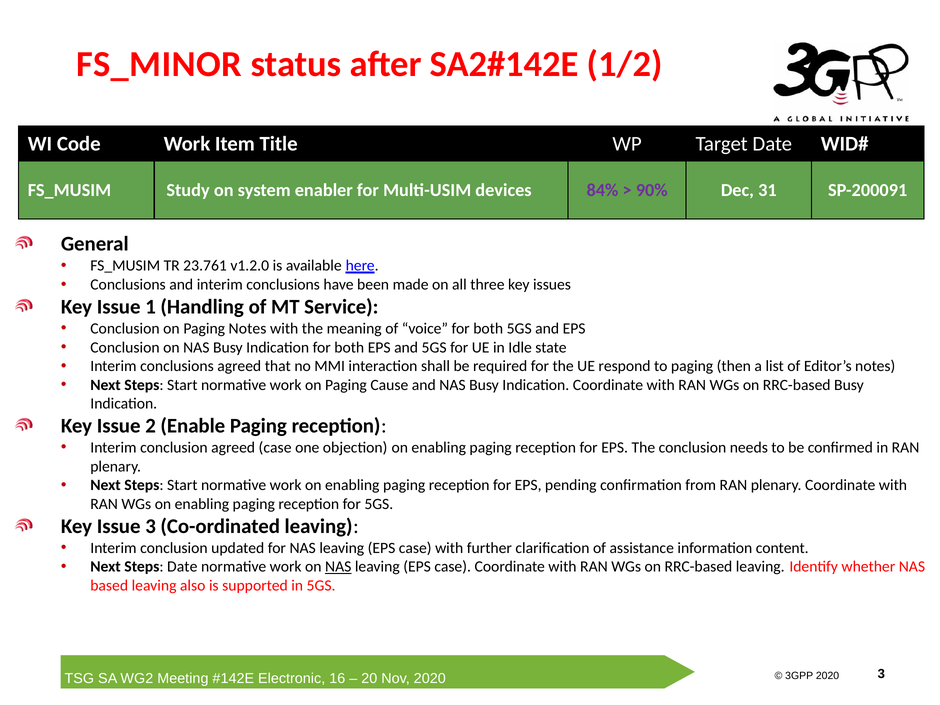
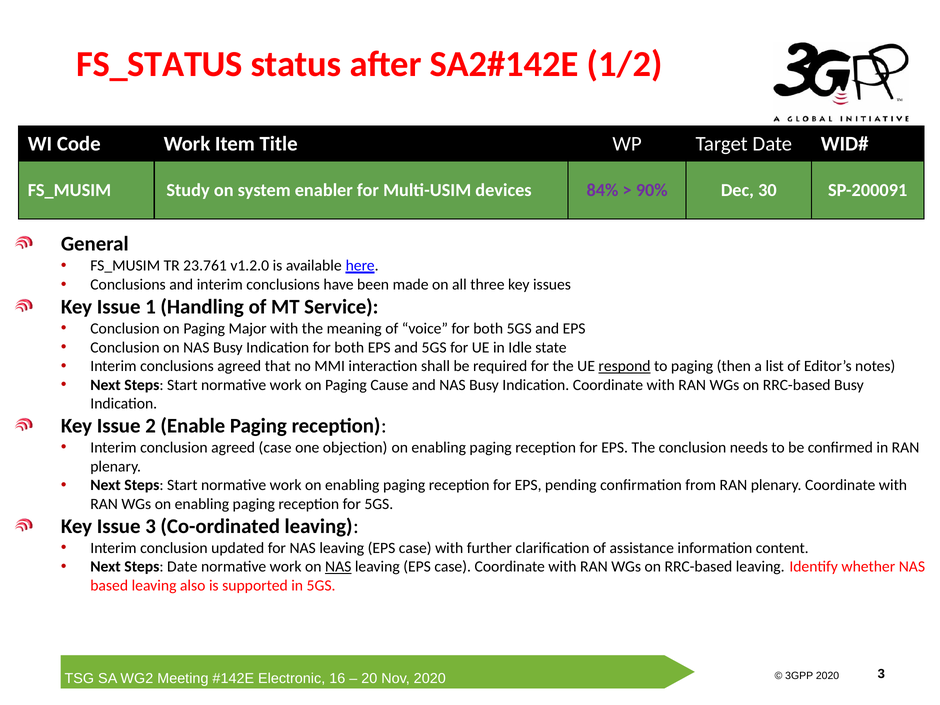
FS_MINOR: FS_MINOR -> FS_STATUS (159, 64)
31: 31 -> 30 (767, 190)
Paging Notes: Notes -> Major (248, 329)
respond underline: none -> present (625, 366)
